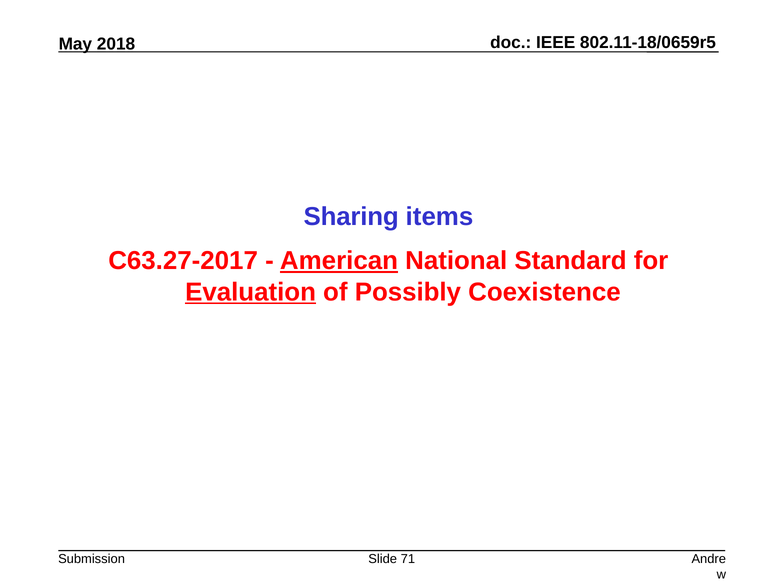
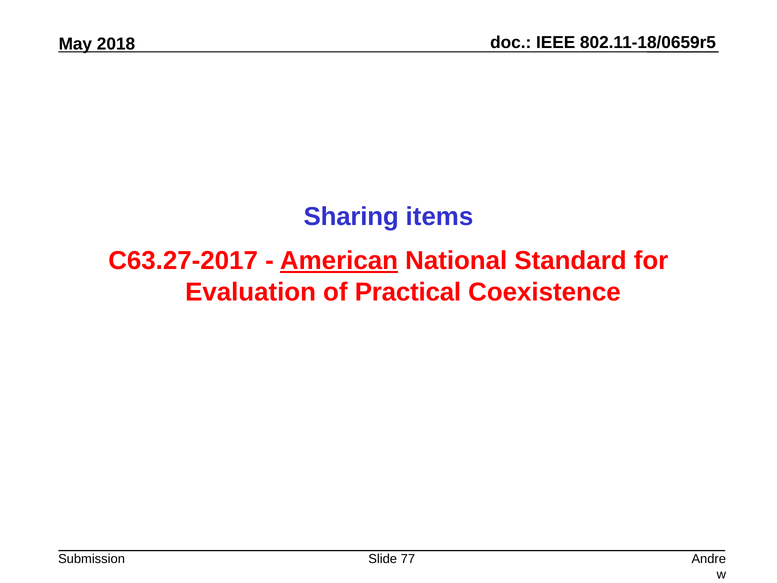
Evaluation underline: present -> none (251, 292)
Possibly: Possibly -> Practical (408, 292)
71: 71 -> 77 (408, 559)
